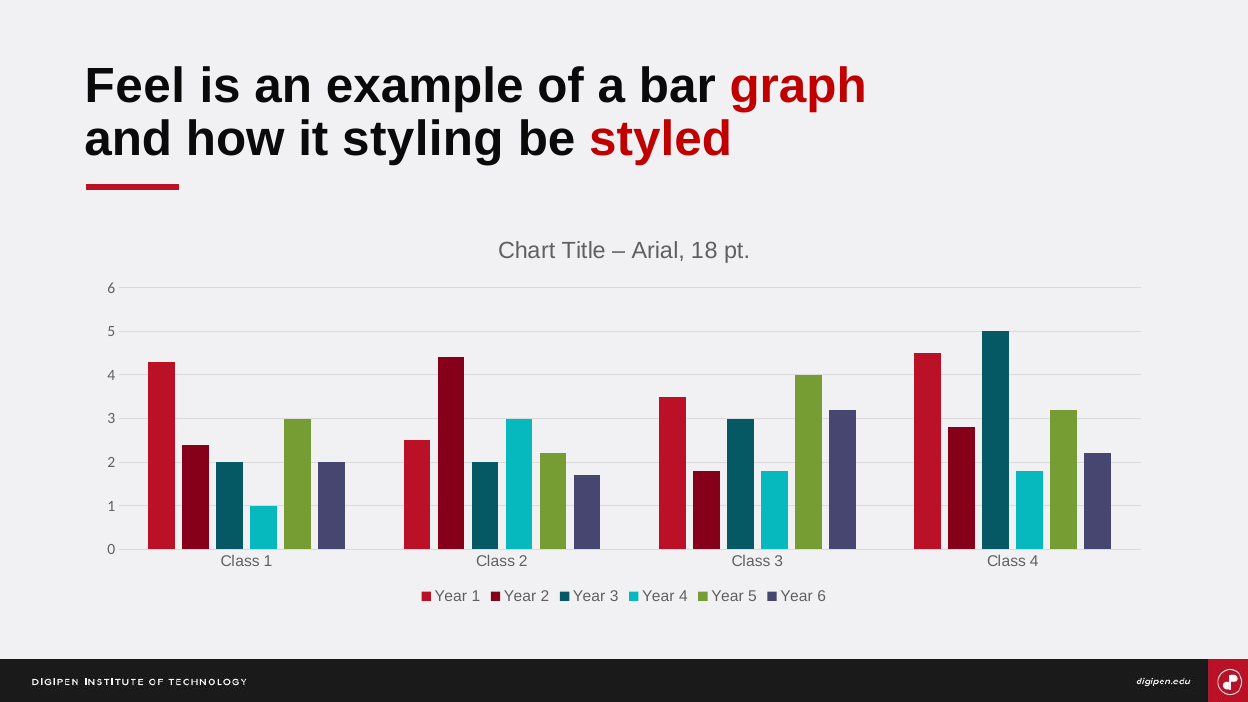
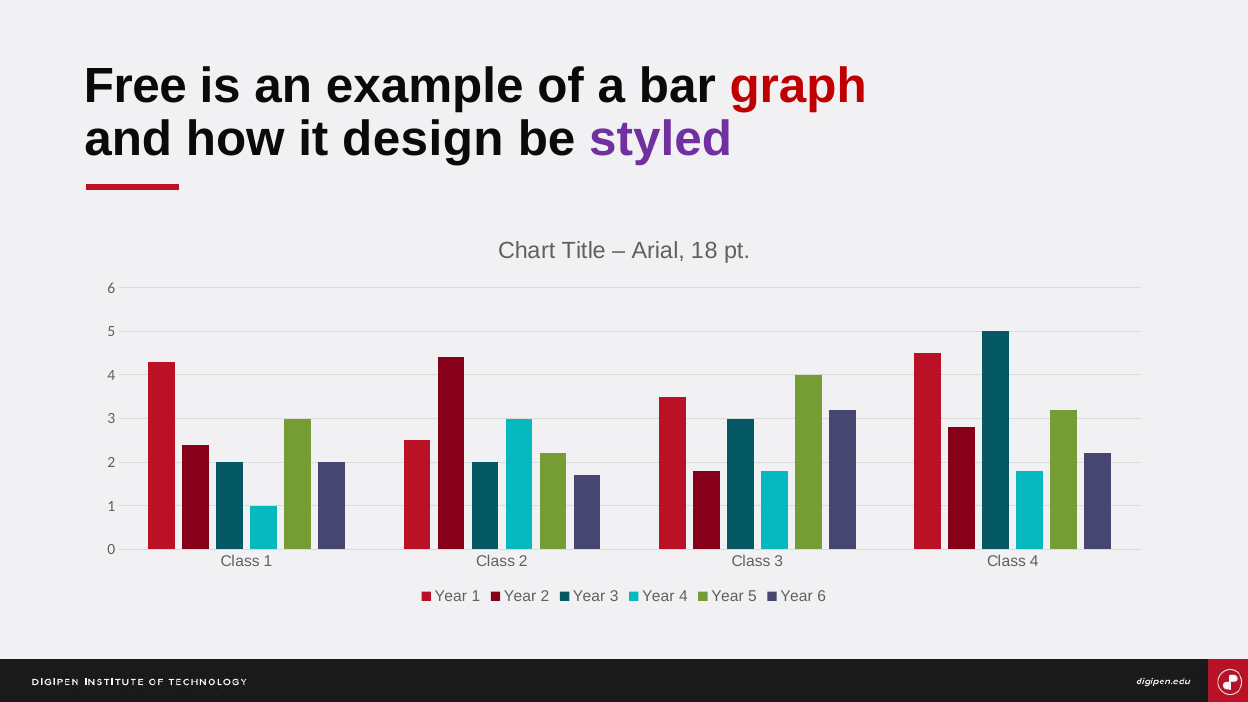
Feel: Feel -> Free (135, 86)
styling: styling -> design (423, 139)
styled colour: red -> purple (661, 139)
